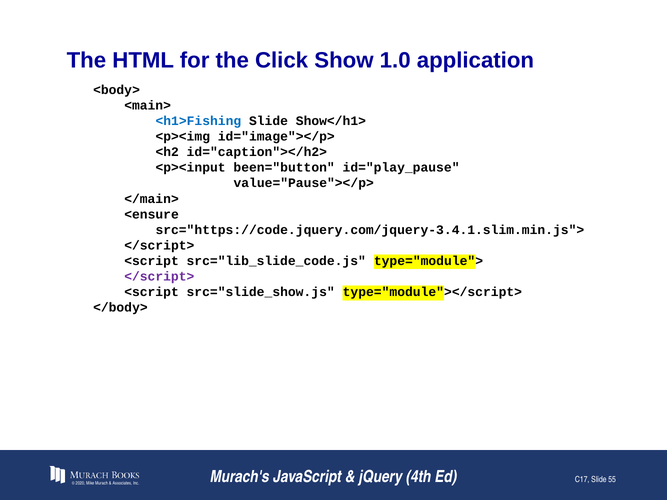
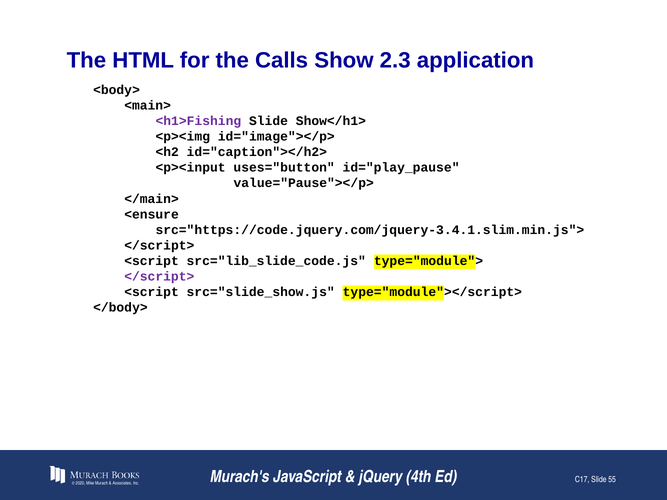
Click: Click -> Calls (282, 61)
1.0: 1.0 -> 2.3 (395, 61)
<h1>Fishing colour: blue -> purple (198, 121)
been="button: been="button -> uses="button (284, 168)
